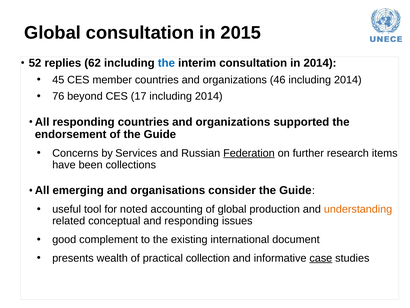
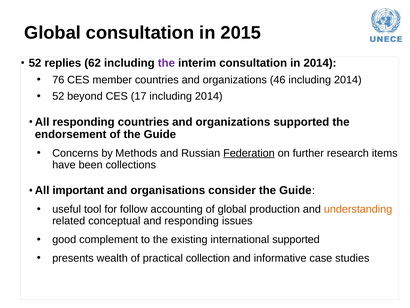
the colour: blue -> purple (166, 63)
45: 45 -> 76 (58, 80)
76: 76 -> 52 (58, 96)
Services: Services -> Methods (136, 153)
emerging: emerging -> important (78, 190)
noted: noted -> follow (134, 209)
international document: document -> supported (296, 239)
case underline: present -> none (321, 258)
